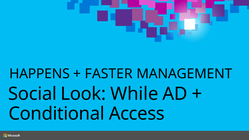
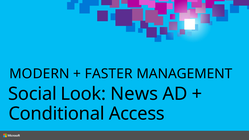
HAPPENS: HAPPENS -> MODERN (39, 74)
While: While -> News (134, 94)
